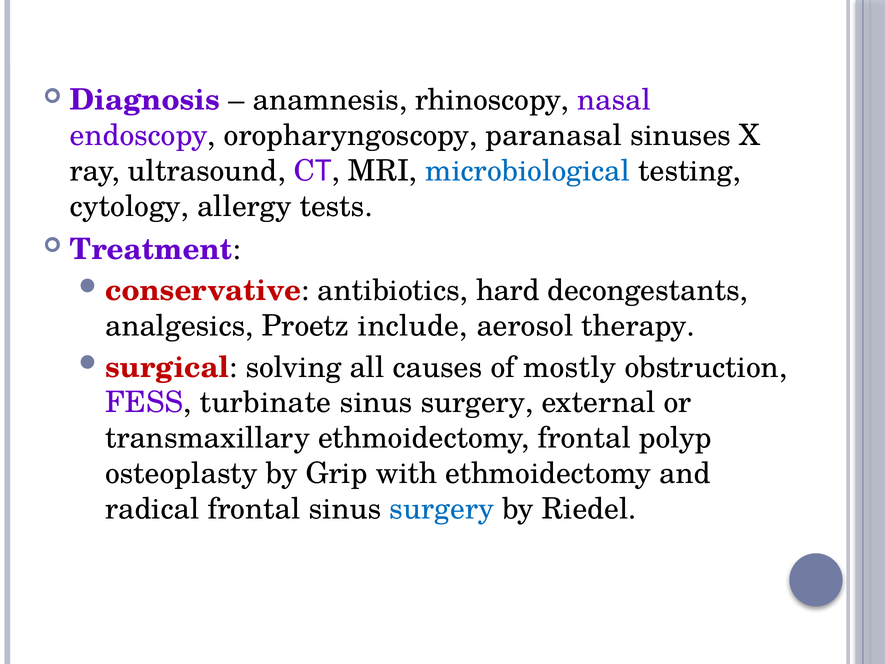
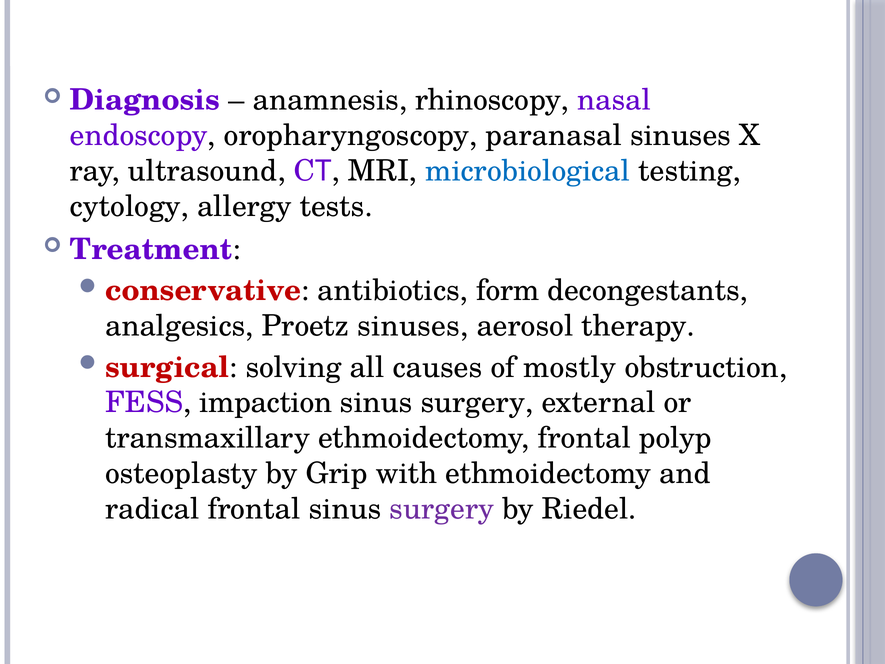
hard: hard -> form (508, 290)
Proetz include: include -> sinuses (413, 326)
turbinate: turbinate -> impaction (266, 403)
surgery colour: blue -> purple (442, 509)
